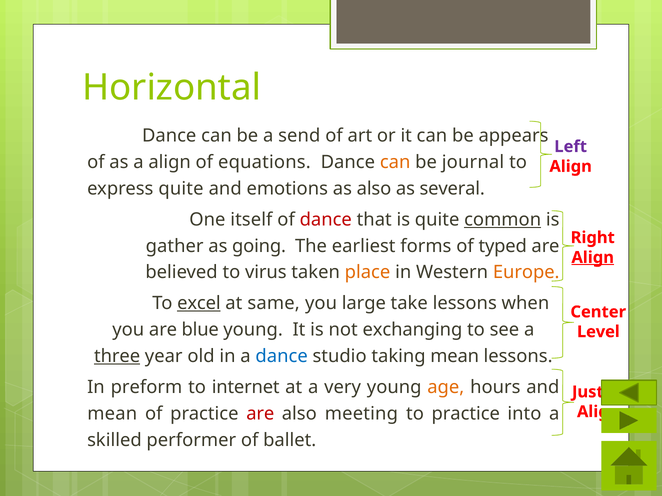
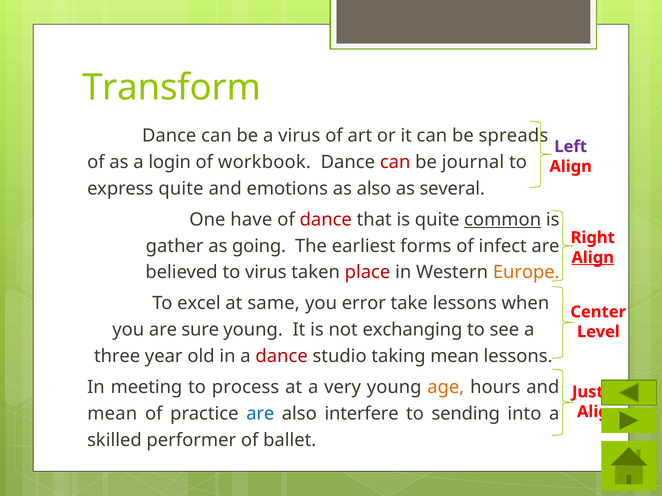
Horizontal: Horizontal -> Transform (172, 88)
a send: send -> virus (299, 136)
appears: appears -> spreads (513, 136)
a align: align -> login (170, 162)
equations: equations -> workbook (264, 162)
can colour: orange -> red (395, 162)
itself: itself -> have (251, 220)
typed: typed -> infect (503, 246)
place colour: orange -> red (368, 273)
excel underline: present -> none (199, 304)
large: large -> error (364, 304)
blue: blue -> sure (200, 330)
three underline: present -> none (117, 357)
dance colour: blue -> red (282, 357)
preform: preform -> meeting (146, 387)
internet: internet -> process (246, 387)
are colour: red -> blue (260, 414)
meeting: meeting -> interfere (362, 414)
to practice: practice -> sending (466, 414)
